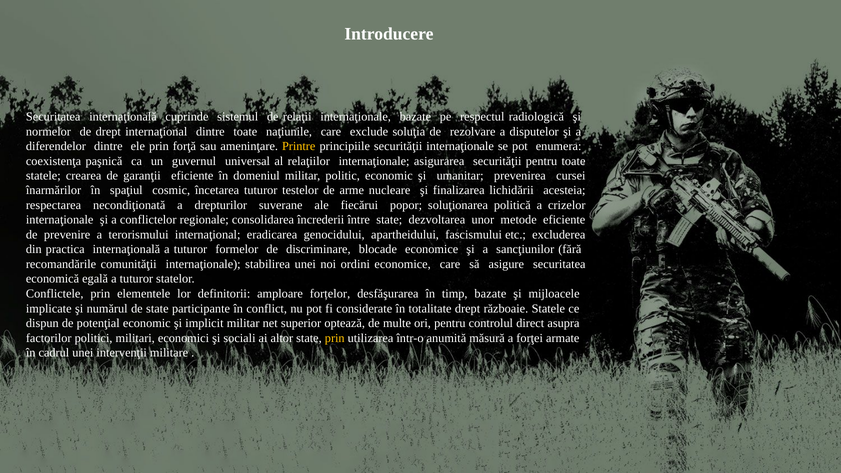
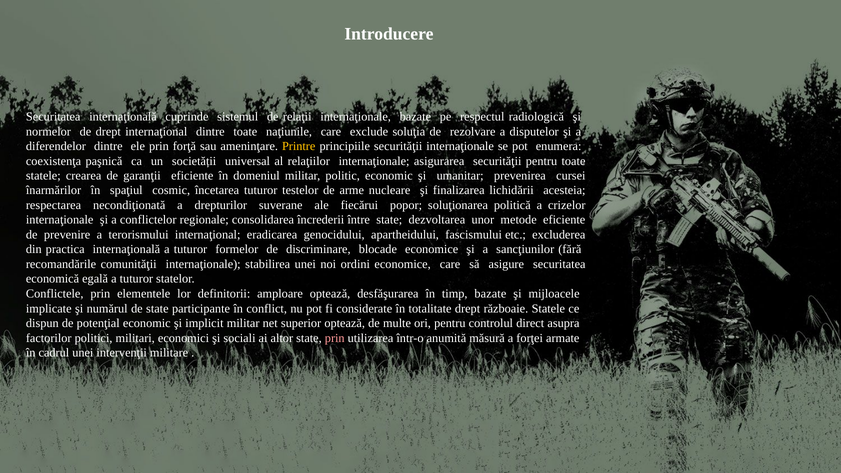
guvernul: guvernul -> societății (194, 161)
amploare forțelor: forțelor -> optează (330, 294)
prin colour: yellow -> pink (335, 338)
